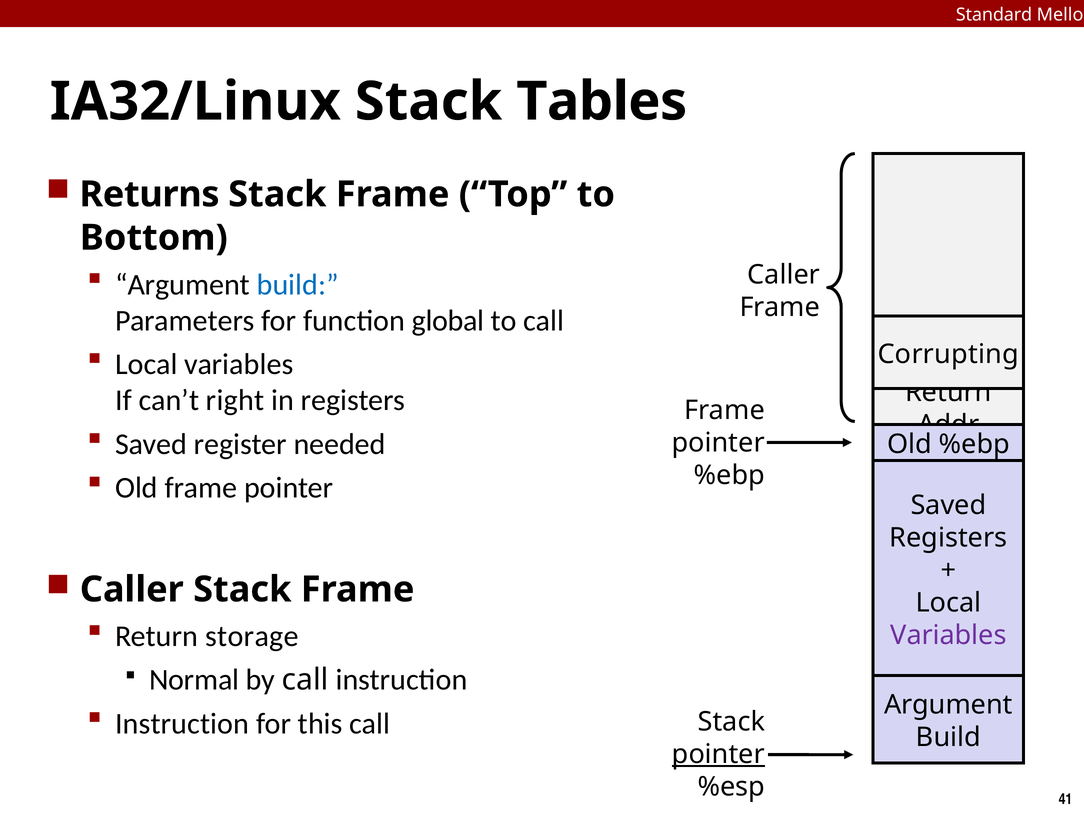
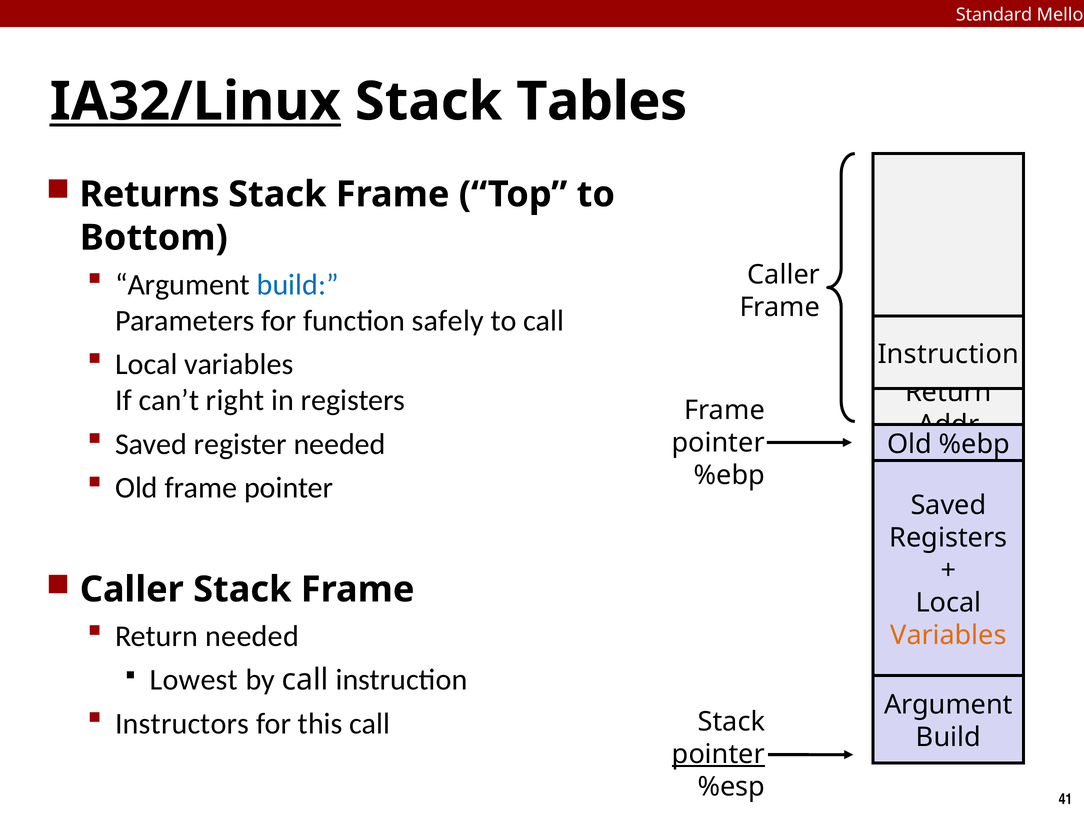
IA32/Linux underline: none -> present (195, 102)
global: global -> safely (448, 321)
Corrupting: Corrupting -> Instruction (948, 354)
Return storage: storage -> needed (252, 636)
Variables colour: purple -> orange (948, 635)
Normal: Normal -> Lowest (194, 680)
Instruction: Instruction -> Instructors (182, 724)
